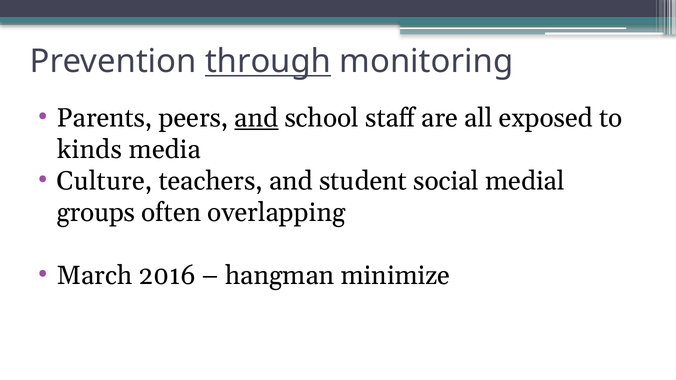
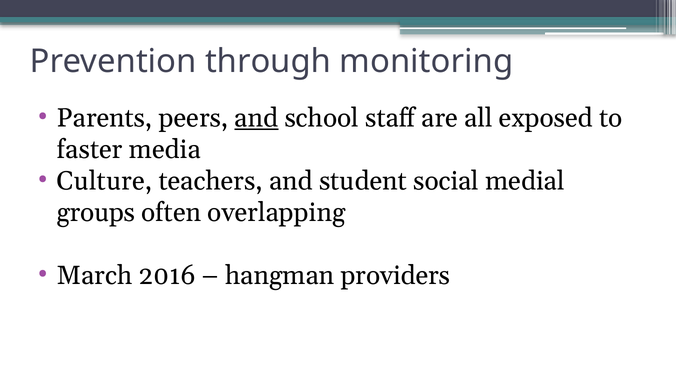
through underline: present -> none (268, 62)
kinds: kinds -> faster (90, 150)
minimize: minimize -> providers (395, 276)
